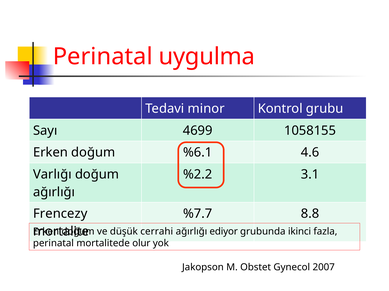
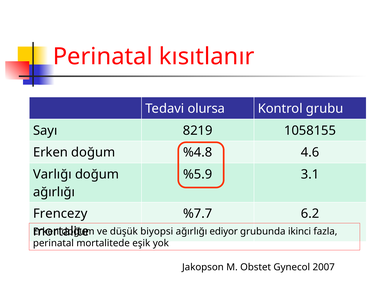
uygulma: uygulma -> kısıtlanır (207, 57)
minor: minor -> olursa (206, 109)
4699: 4699 -> 8219 (198, 131)
%6.1: %6.1 -> %4.8 (198, 153)
%2.2: %2.2 -> %5.9 (198, 175)
8.8: 8.8 -> 6.2 (310, 214)
cerrahi: cerrahi -> biyopsi (157, 232)
olur: olur -> eşik (141, 244)
